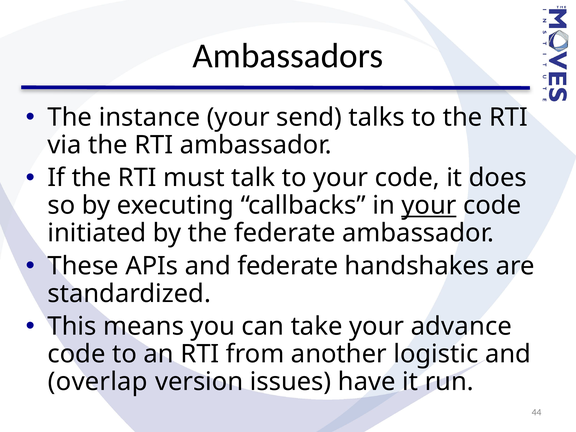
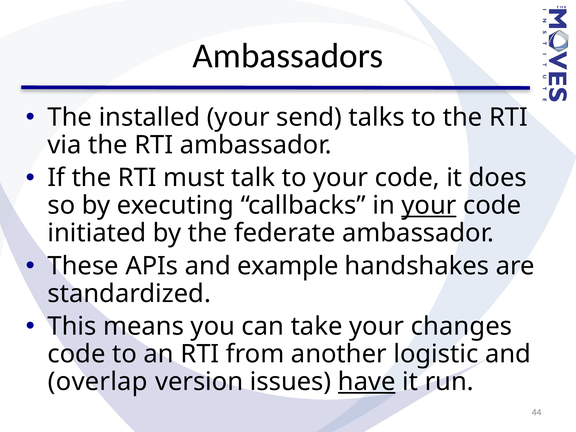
instance: instance -> installed (149, 117)
and federate: federate -> example (288, 266)
advance: advance -> changes (461, 326)
have underline: none -> present (367, 382)
